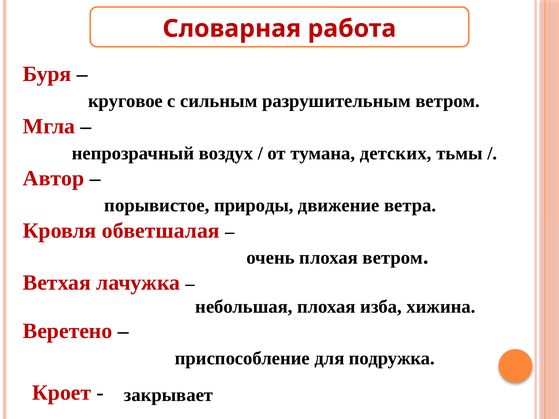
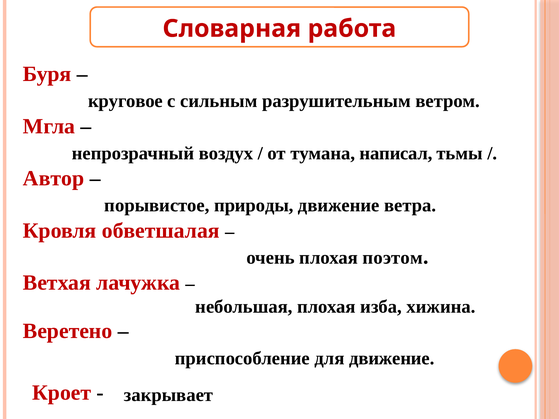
детских: детских -> написал (396, 153)
плохая ветром: ветром -> поэтом (393, 258)
для подружка: подружка -> движение (392, 358)
